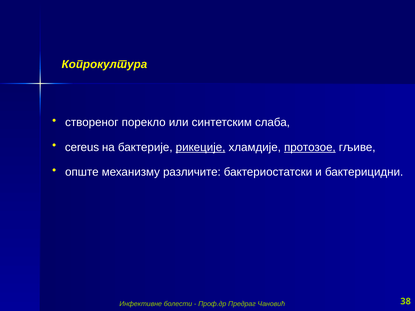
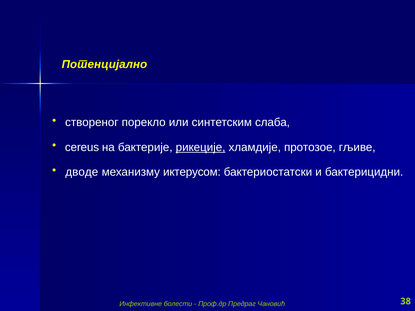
Копрокултура: Копрокултура -> Потенцијално (104, 64)
протозое underline: present -> none (310, 147)
опште: опште -> дводе (82, 172)
различите: различите -> иктерусом (192, 172)
